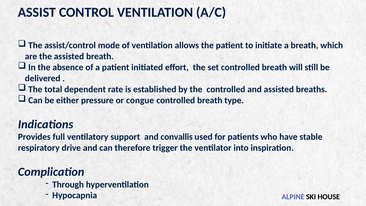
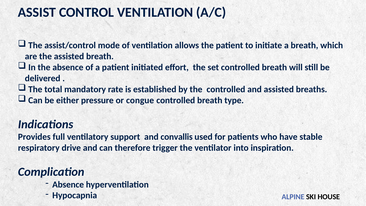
dependent: dependent -> mandatory (85, 89)
Through: Through -> Absence (68, 184)
